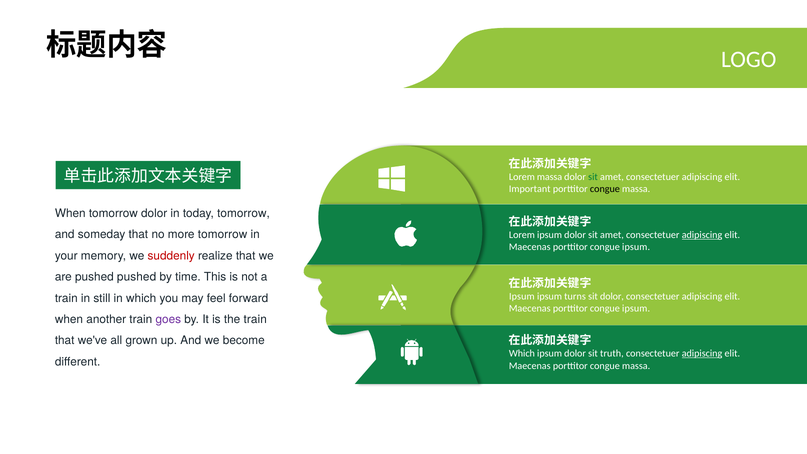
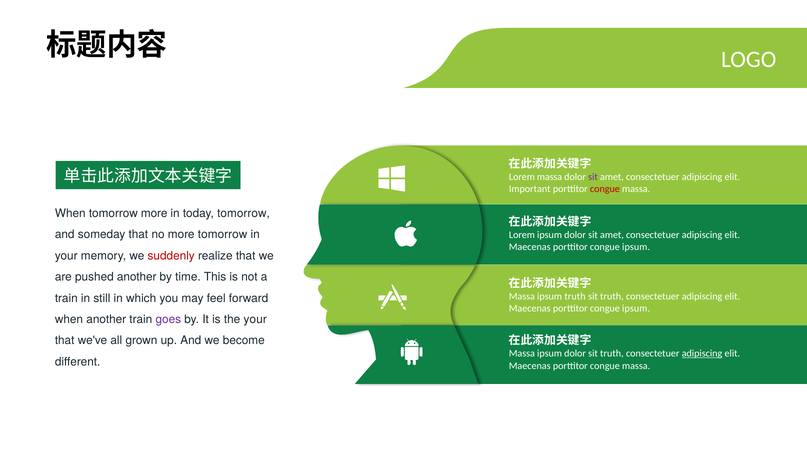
sit colour: green -> purple (593, 177)
congue colour: black -> red (605, 189)
tomorrow dolor: dolor -> more (154, 213)
adipiscing underline: present -> none (702, 235)
pushed pushed: pushed -> another (137, 277)
Ipsum: Ipsum -> Massa (522, 296)
ipsum turns: turns -> truth (575, 296)
dolor: dolor -> truth (612, 296)
the train: train -> your (255, 319)
Which: Which -> Massa (522, 354)
